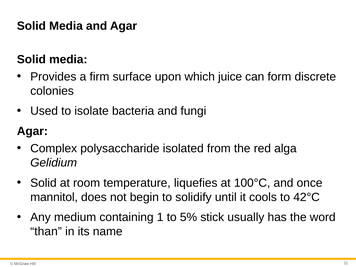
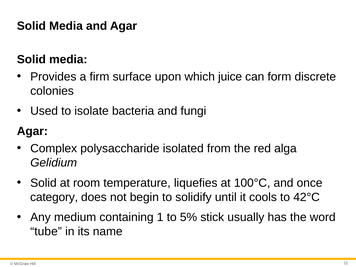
mannitol: mannitol -> category (54, 197)
than: than -> tube (46, 231)
